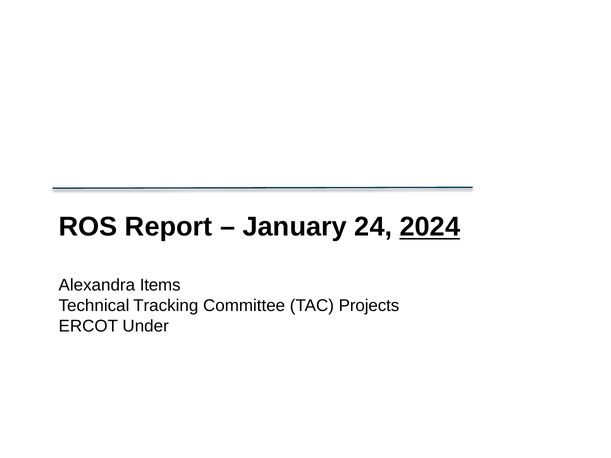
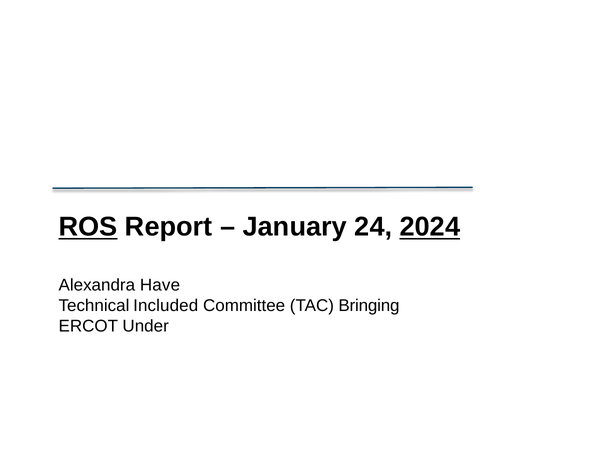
ROS underline: none -> present (88, 227)
Items: Items -> Have (160, 286)
Tracking: Tracking -> Included (166, 306)
Projects: Projects -> Bringing (369, 306)
